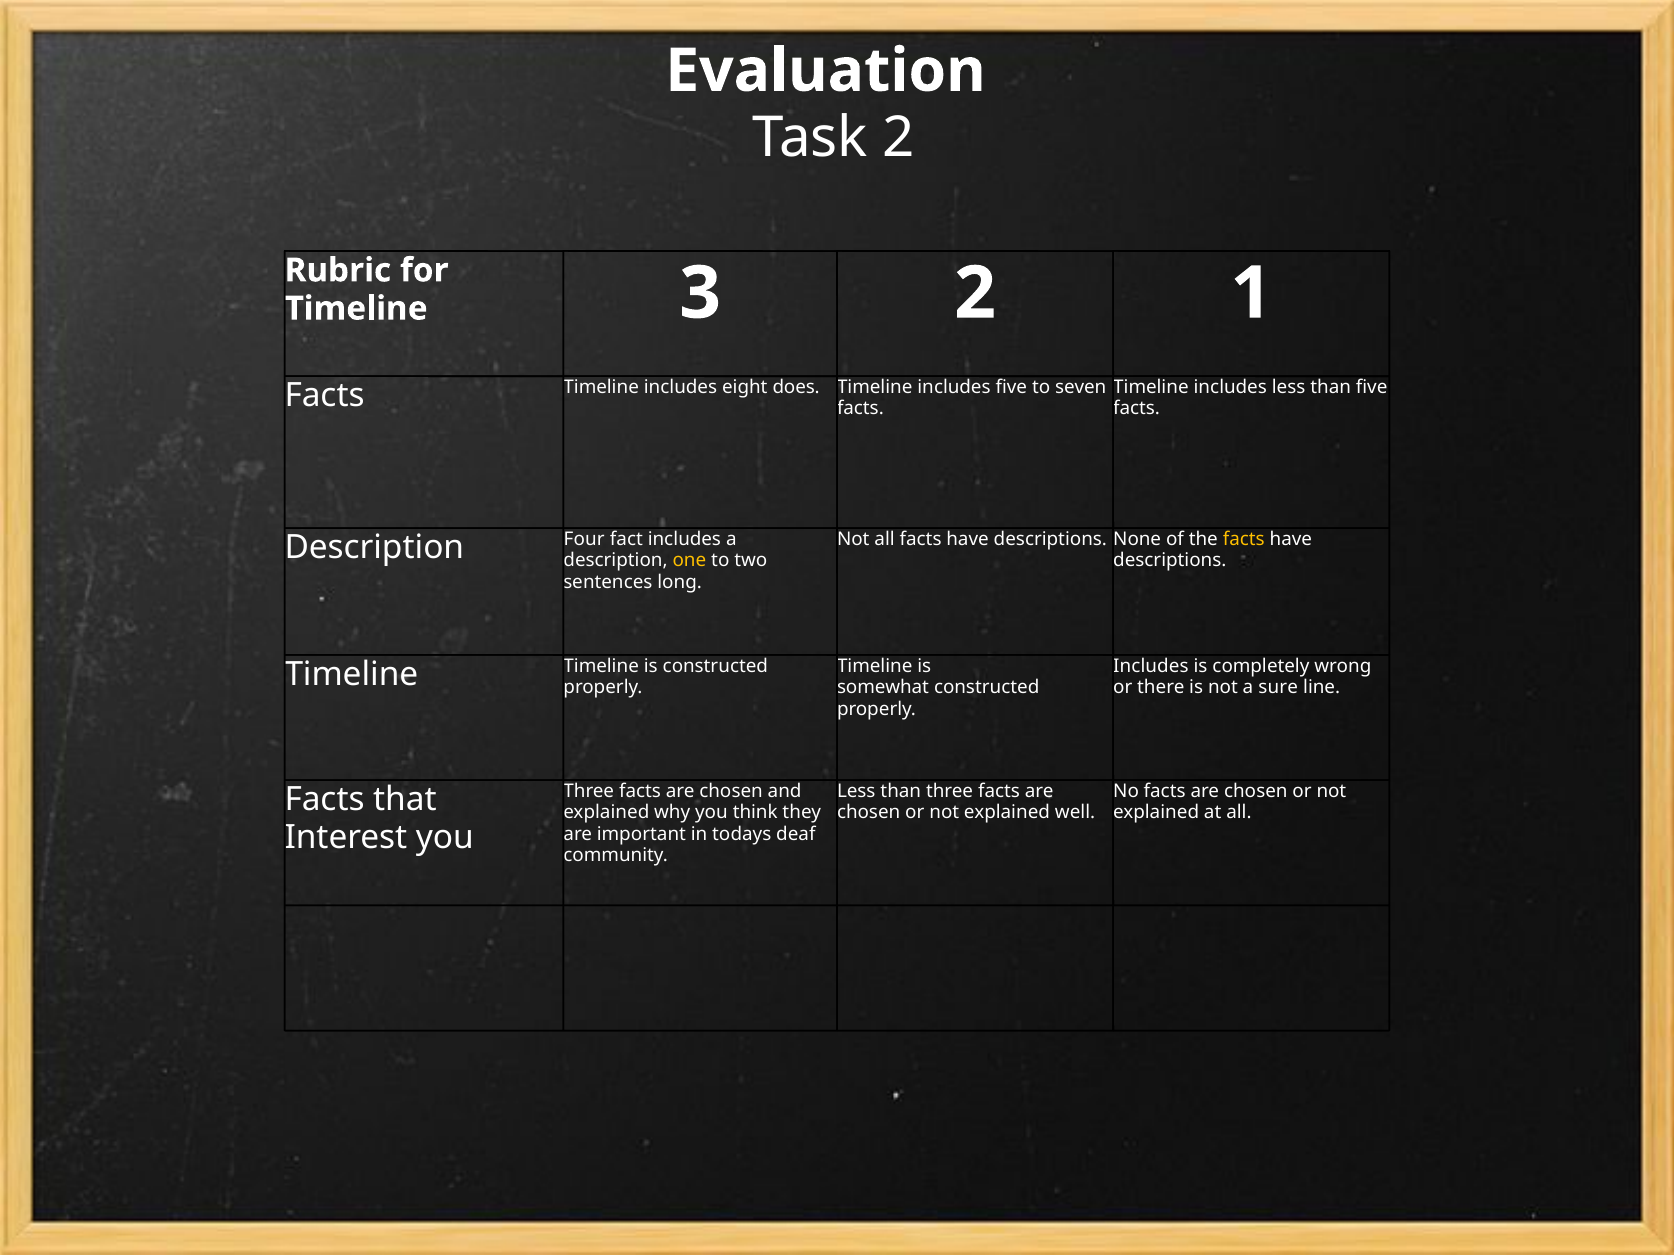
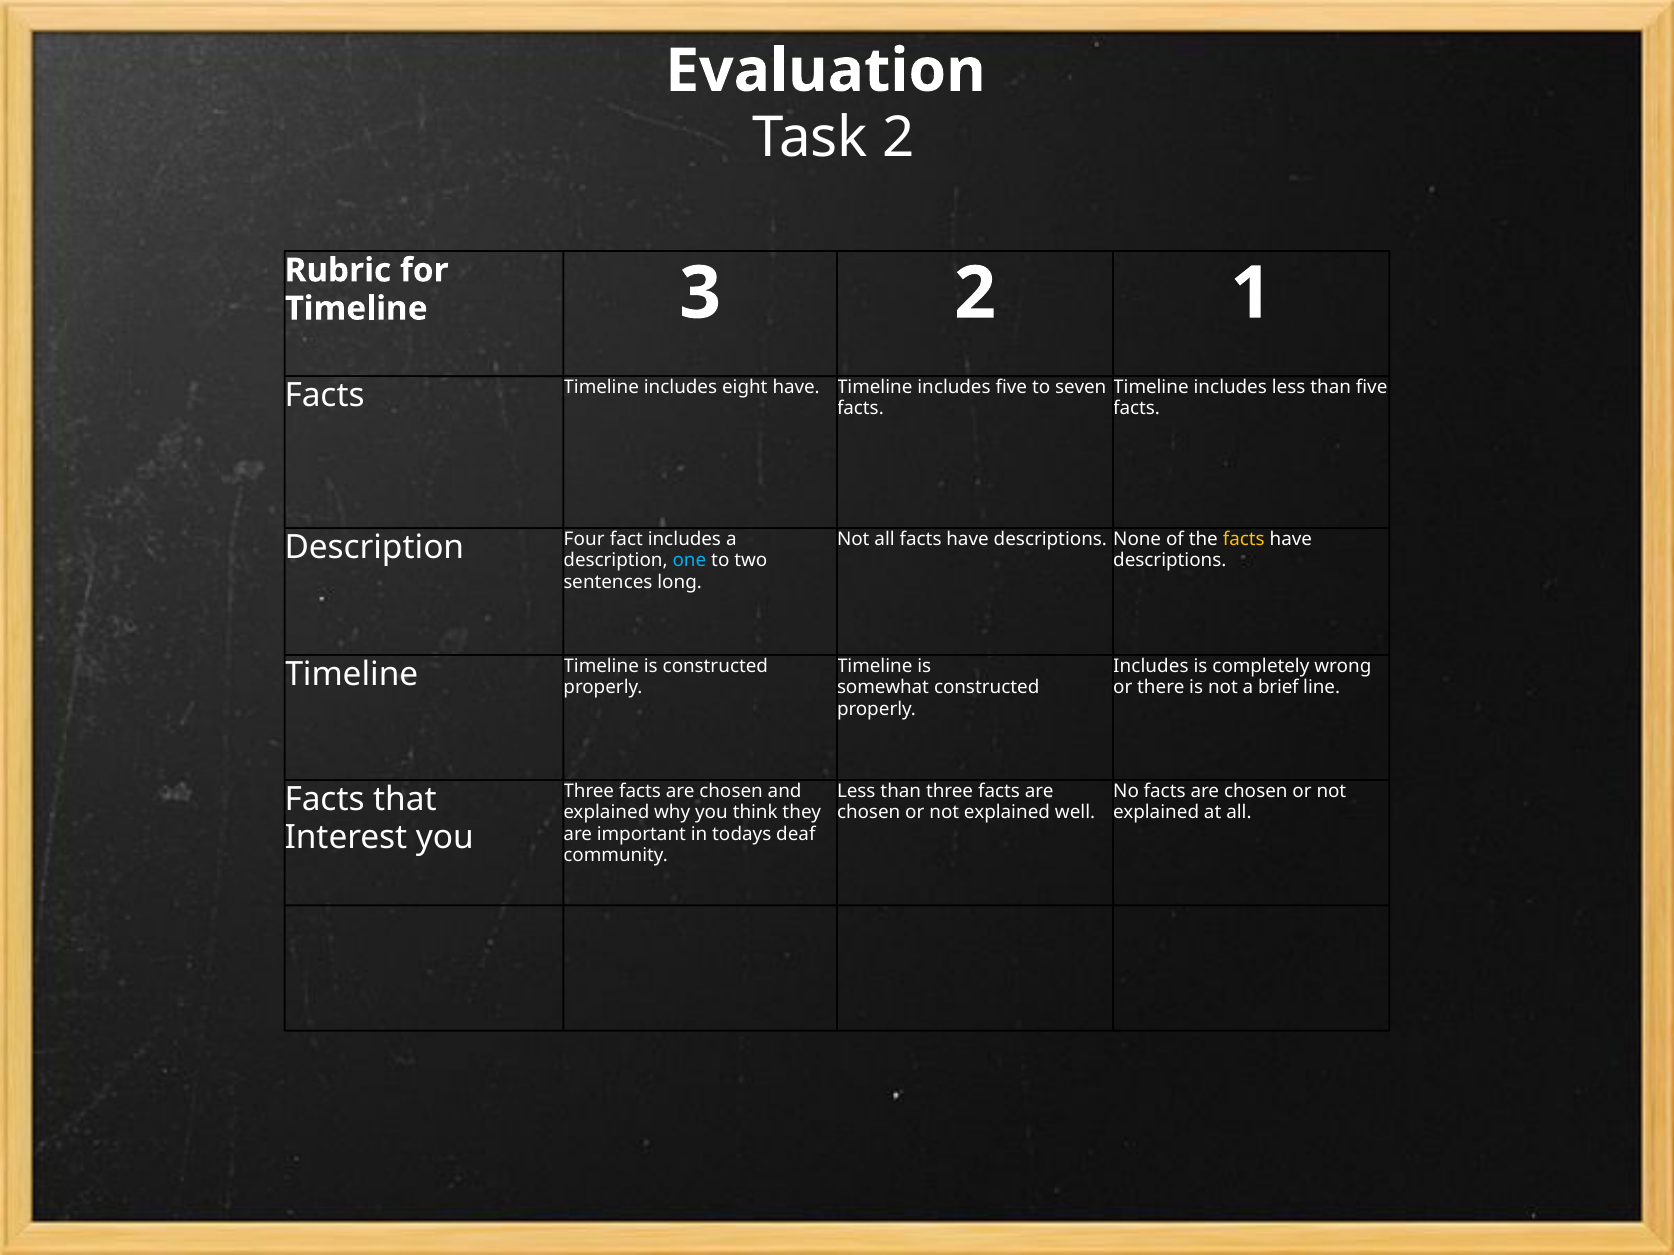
eight does: does -> have (796, 387)
one colour: yellow -> light blue (689, 561)
sure: sure -> brief (1278, 688)
